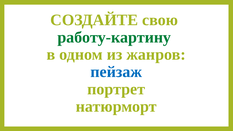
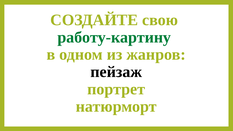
пейзаж colour: blue -> black (116, 72)
